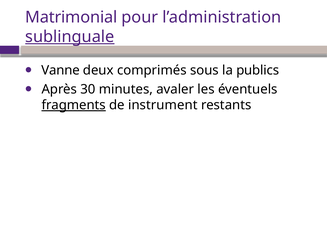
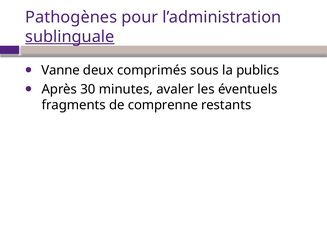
Matrimonial: Matrimonial -> Pathogènes (71, 17)
fragments underline: present -> none (74, 105)
instrument: instrument -> comprenne (163, 105)
